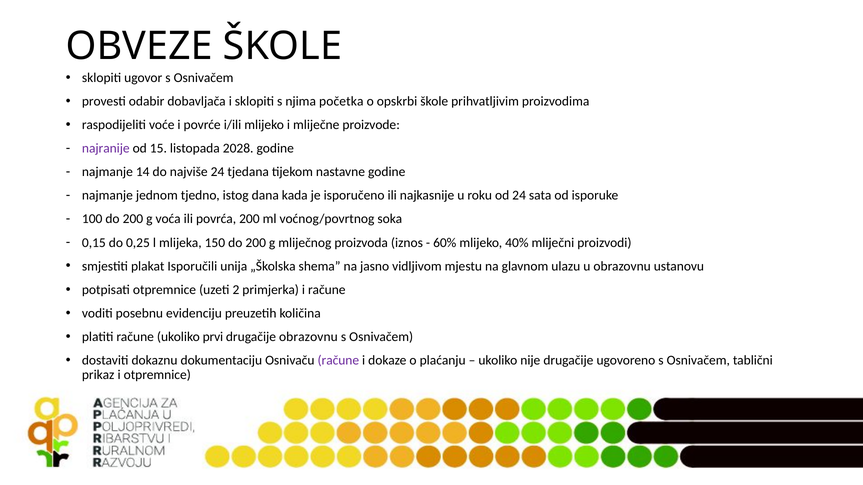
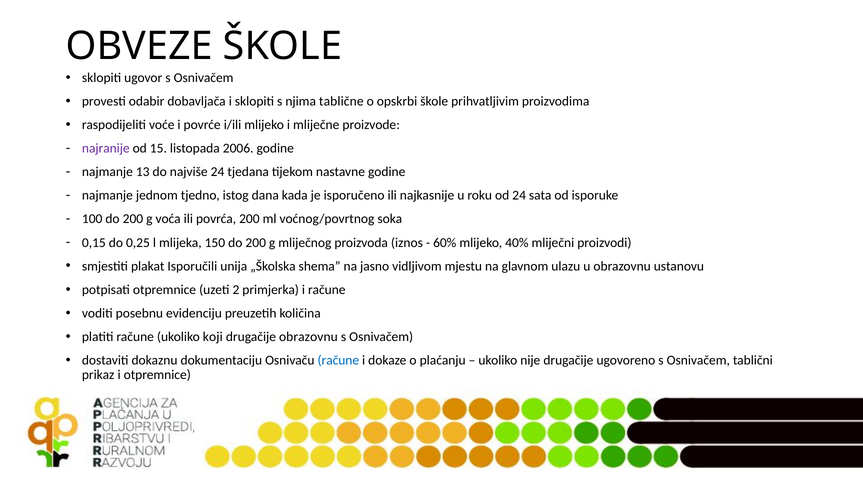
početka: početka -> tablične (341, 101)
2028: 2028 -> 2006 (238, 148)
14: 14 -> 13 (143, 172)
prvi: prvi -> koji (213, 337)
račune colour: purple -> blue (338, 361)
